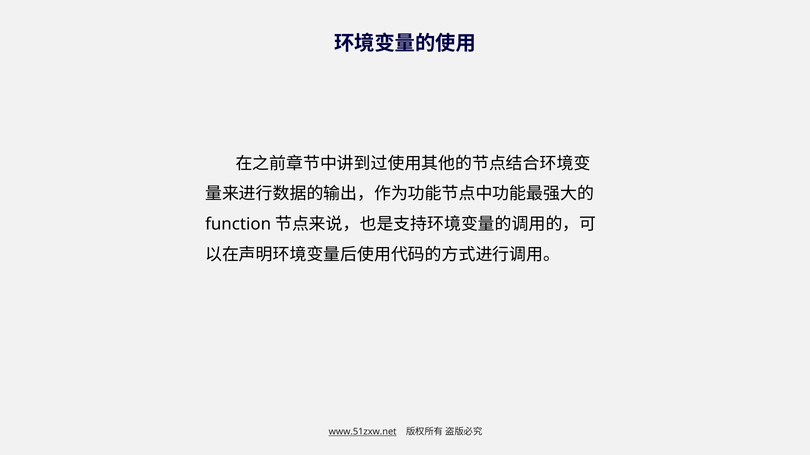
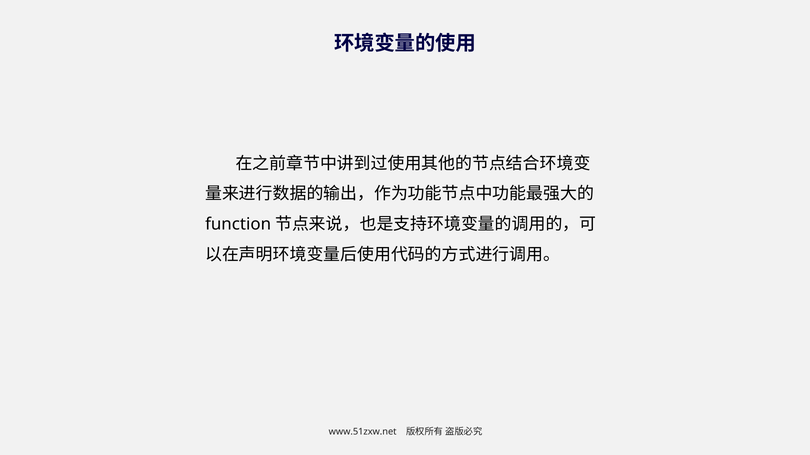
www.51zxw.net underline: present -> none (363, 432)
